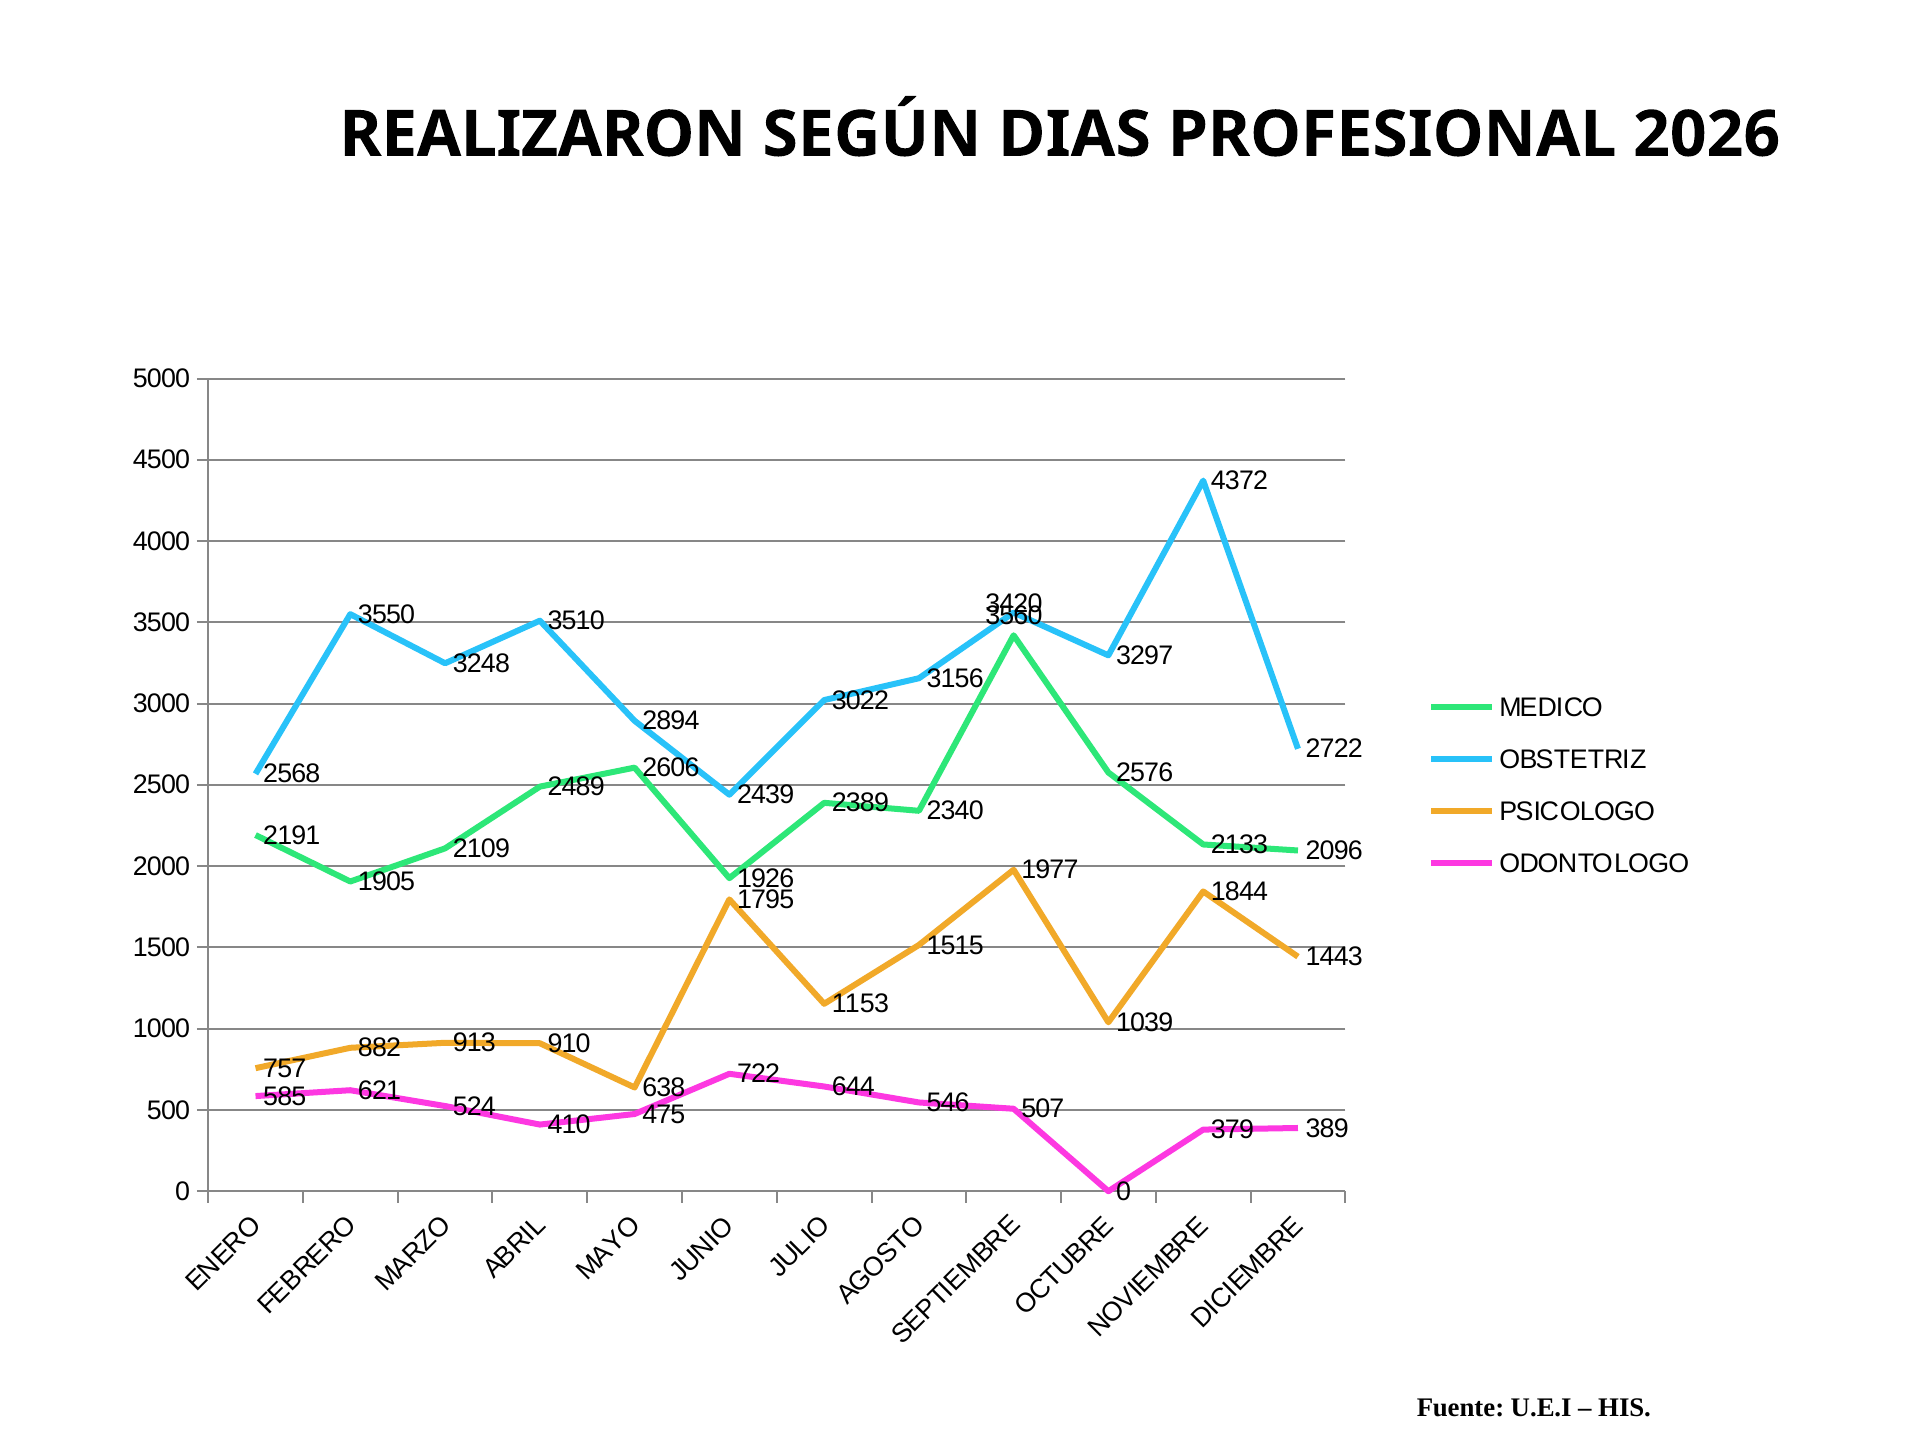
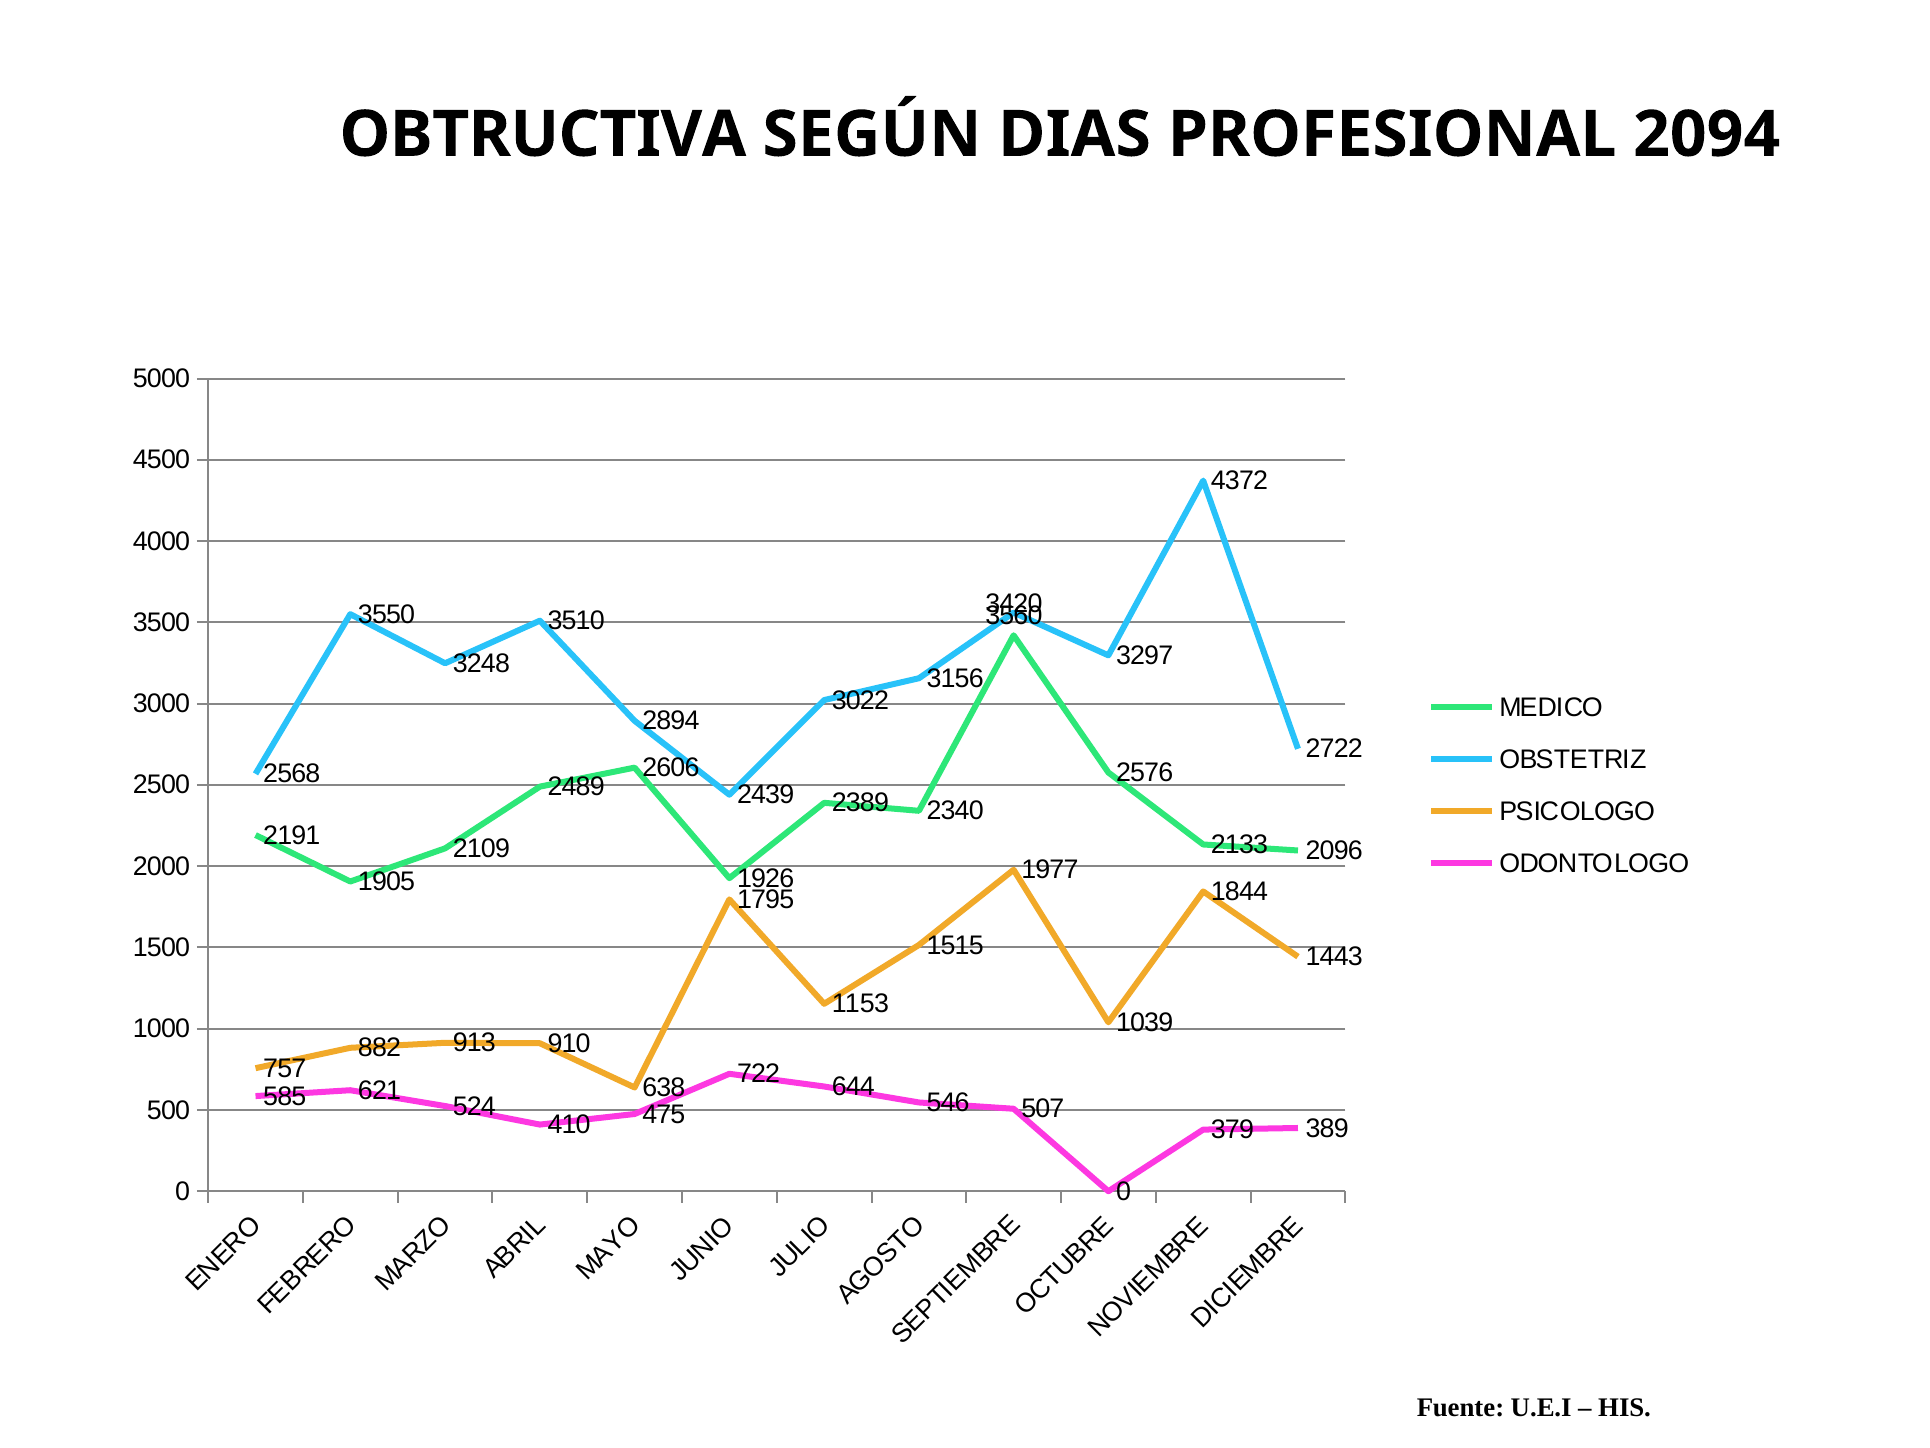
REALIZARON: REALIZARON -> OBTRUCTIVA (543, 135)
2026: 2026 -> 2094 (1707, 135)
